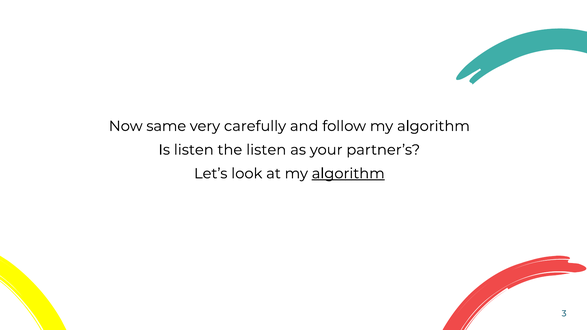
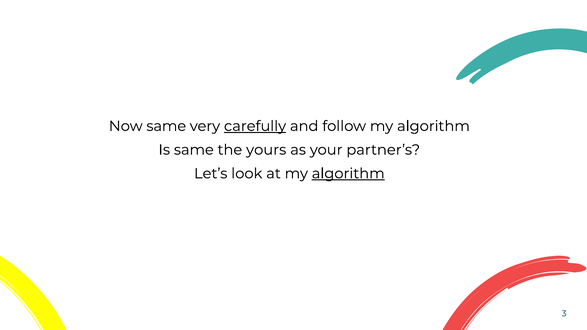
carefully underline: none -> present (255, 126)
Is listen: listen -> same (194, 150)
the listen: listen -> yours (266, 150)
